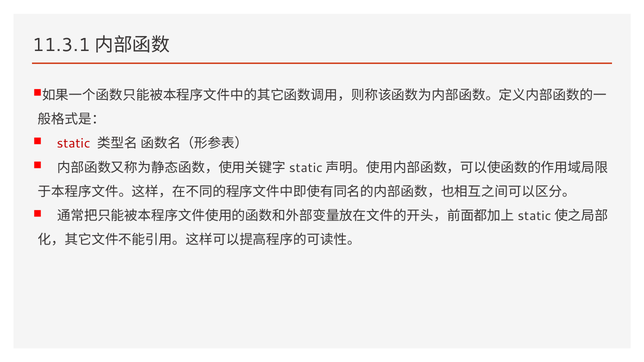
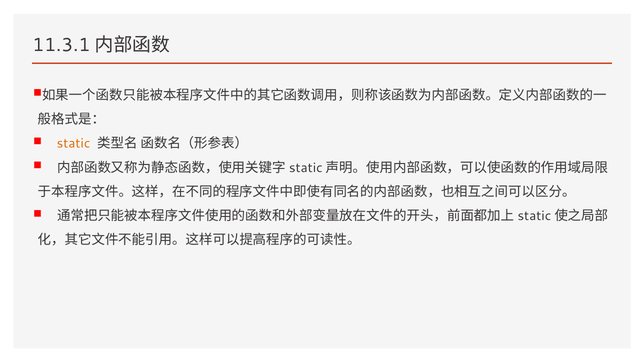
static colour: red -> orange (74, 144)
